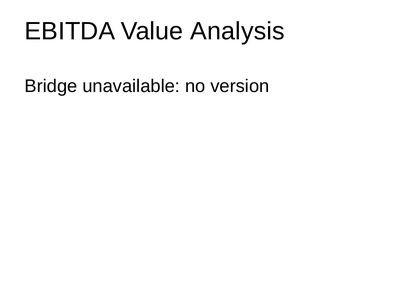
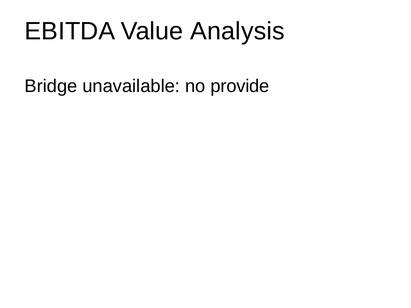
version: version -> provide (240, 86)
